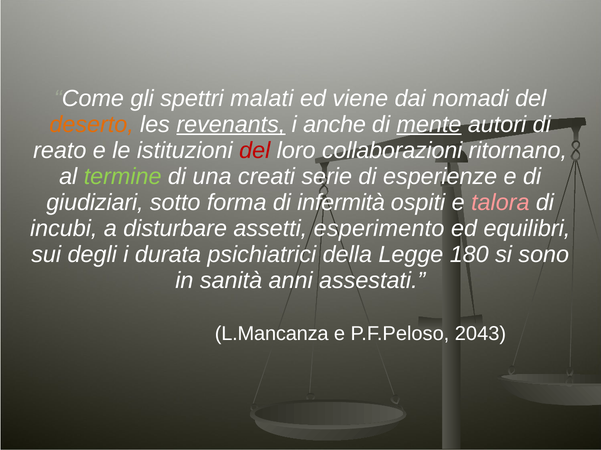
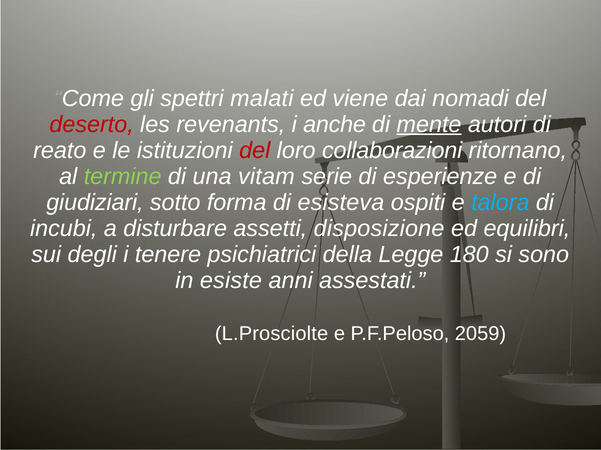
deserto colour: orange -> red (92, 125)
revenants underline: present -> none (231, 125)
creati: creati -> vitam (266, 177)
infermità: infermità -> esisteva (341, 203)
talora colour: pink -> light blue (500, 203)
esperimento: esperimento -> disposizione (379, 229)
durata: durata -> tenere (168, 255)
sanità: sanità -> esiste (231, 281)
L.Mancanza: L.Mancanza -> L.Prosciolte (272, 334)
2043: 2043 -> 2059 (480, 334)
